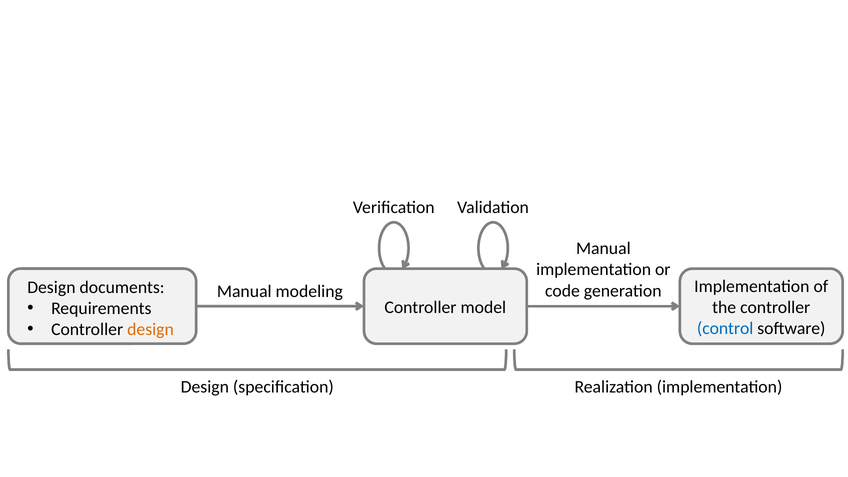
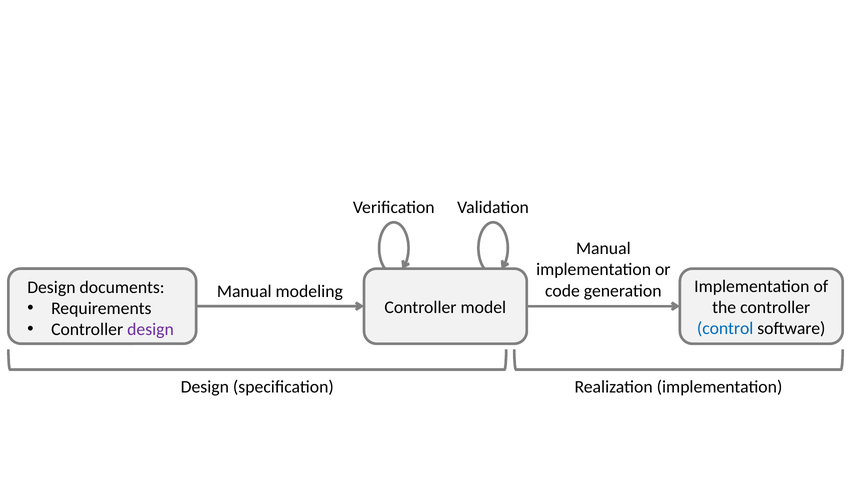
design colour: orange -> purple (151, 330)
